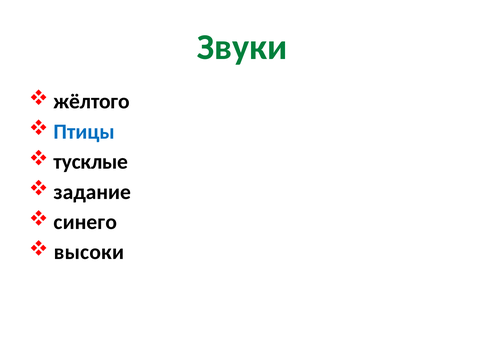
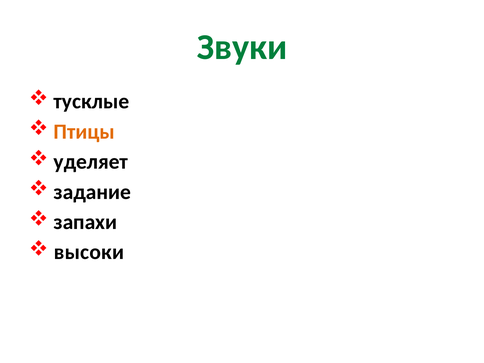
жёлтого: жёлтого -> тусклые (91, 102)
Птицы colour: blue -> orange (84, 132)
тусклые: тусклые -> уделяет (91, 162)
синего: синего -> запахи (85, 222)
